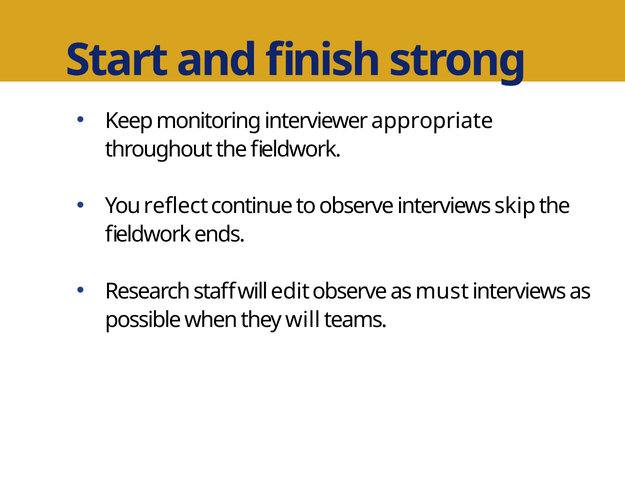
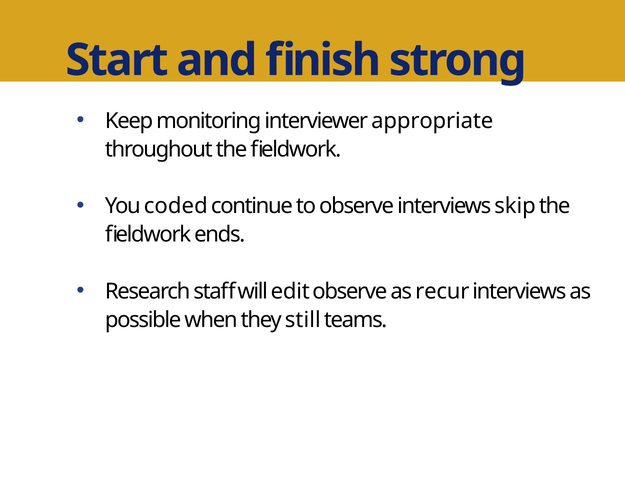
reflect: reflect -> coded (176, 206)
must: must -> recur (442, 291)
they will: will -> still (303, 320)
